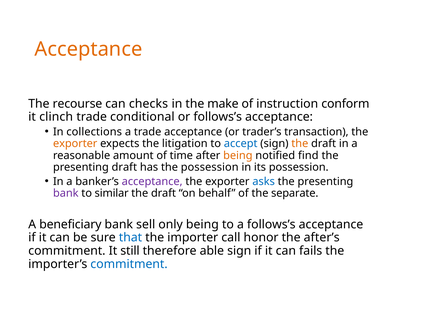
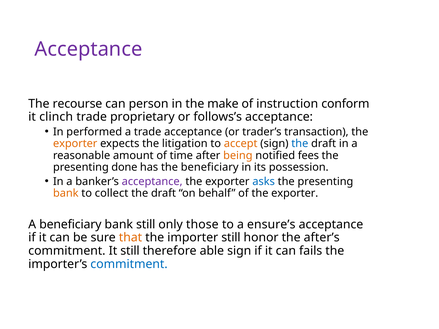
Acceptance colour: orange -> purple (88, 49)
checks: checks -> person (149, 104)
conditional: conditional -> proprietary (142, 117)
collections: collections -> performed (94, 132)
accept colour: blue -> orange (241, 144)
the colour: orange -> blue (300, 144)
find: find -> fees (308, 156)
presenting draft: draft -> done (124, 167)
the possession: possession -> beneficiary (210, 167)
bank colour: purple -> orange (66, 193)
similar: similar -> collect (112, 193)
of the separate: separate -> exporter (295, 193)
bank sell: sell -> still (146, 225)
only being: being -> those (202, 225)
a follows’s: follows’s -> ensure’s (271, 225)
that colour: blue -> orange (130, 238)
importer call: call -> still (231, 238)
